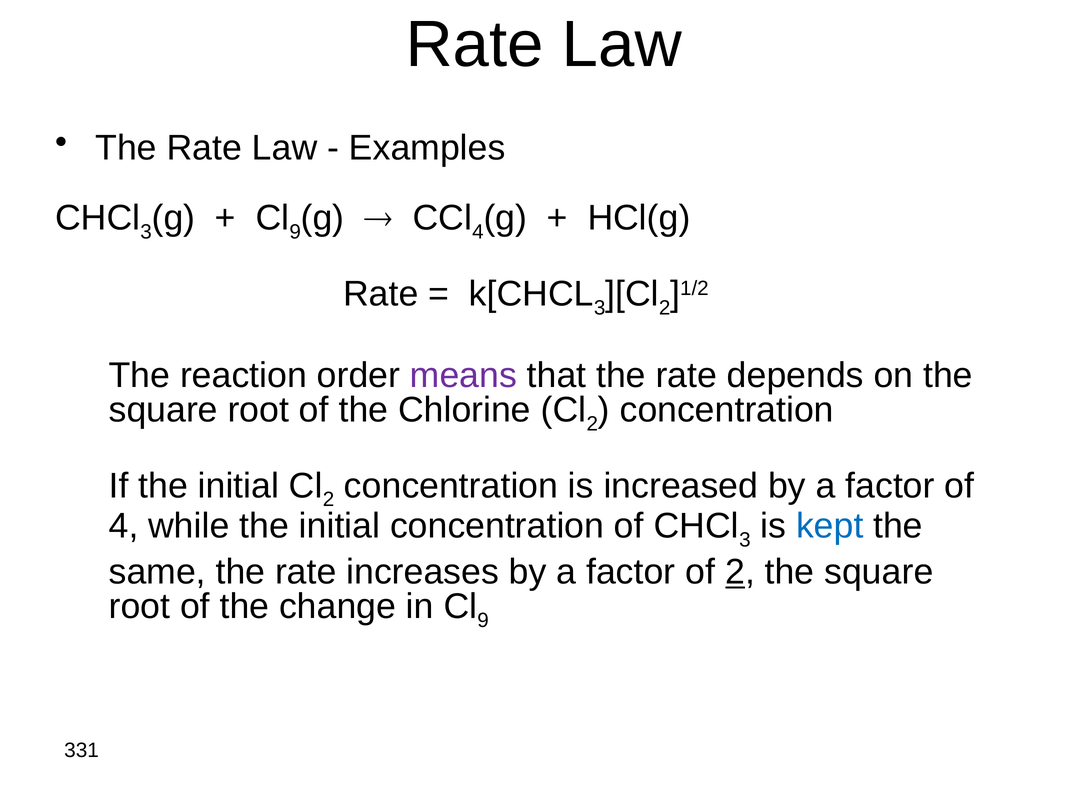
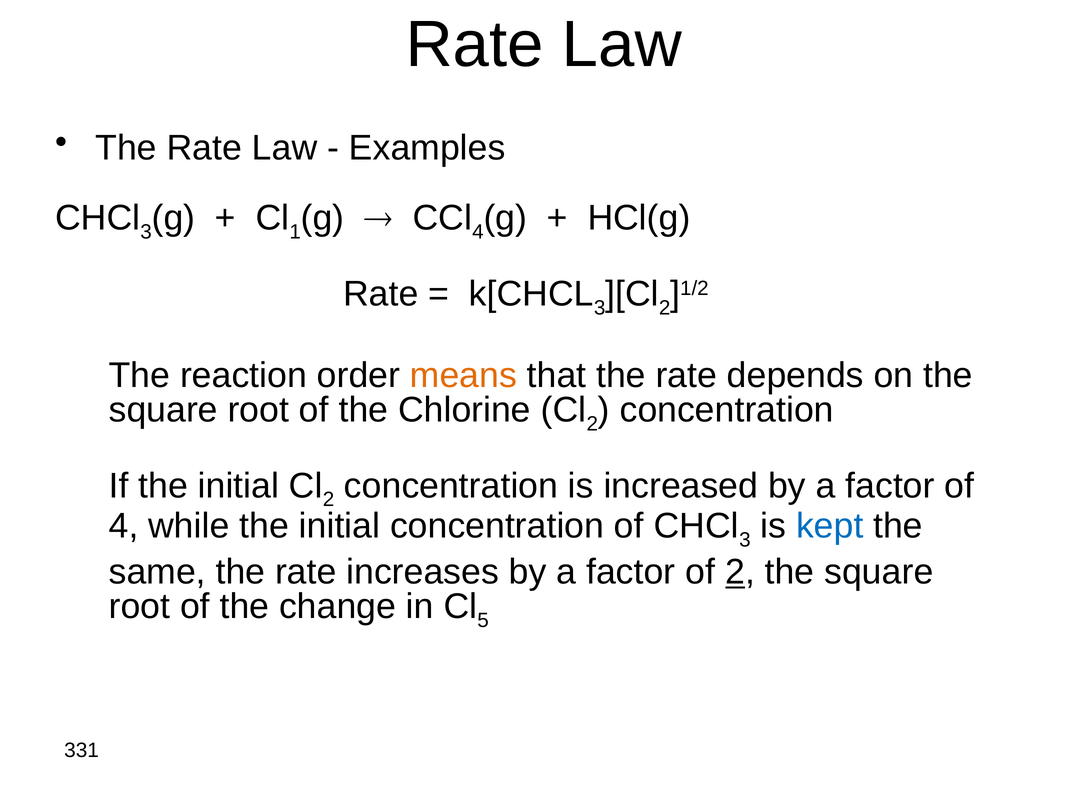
9: 9 -> 1 (295, 232)
means colour: purple -> orange (463, 375)
9: 9 -> 5 (483, 620)
